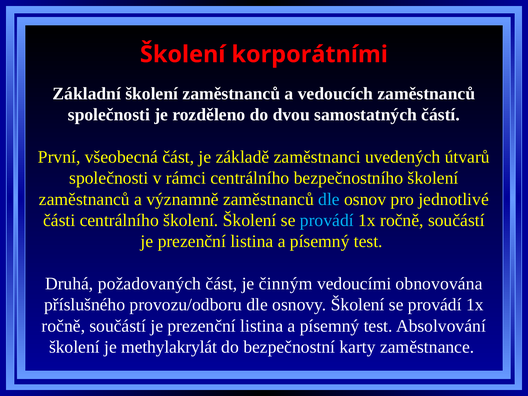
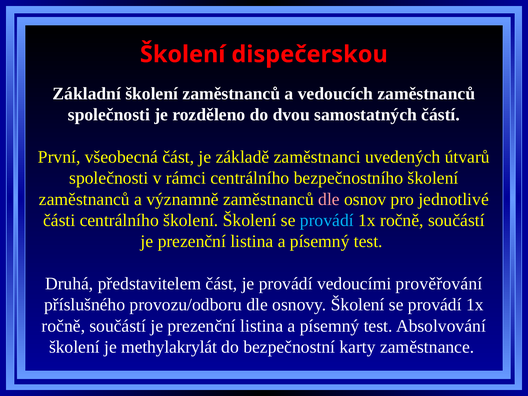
korporátními: korporátními -> dispečerskou (310, 54)
dle colour: light blue -> pink (329, 199)
požadovaných: požadovaných -> představitelem (150, 284)
je činným: činným -> provádí (286, 284)
obnovována: obnovována -> prověřování (439, 284)
